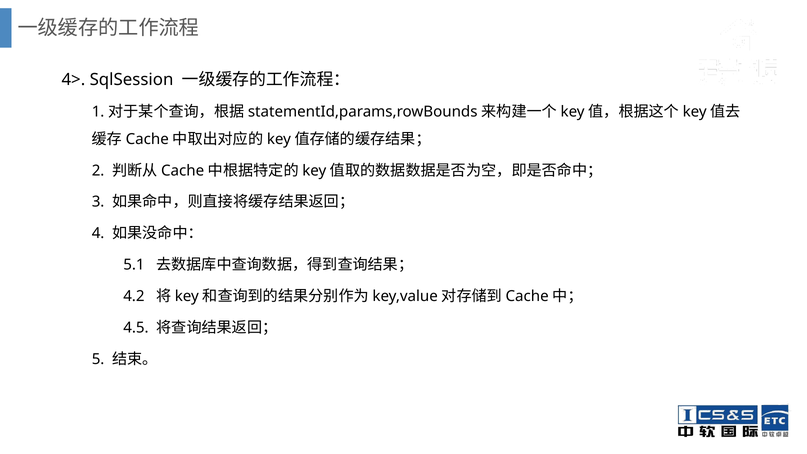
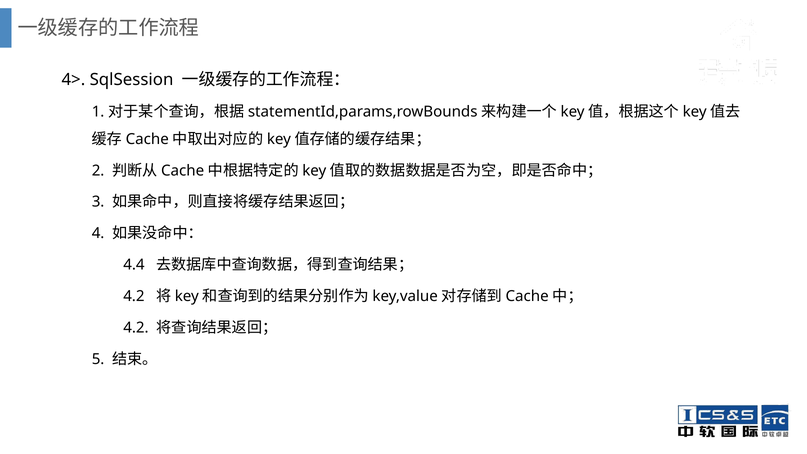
5.1: 5.1 -> 4.4 (134, 265)
4.5: 4.5 -> 4.2 (136, 328)
